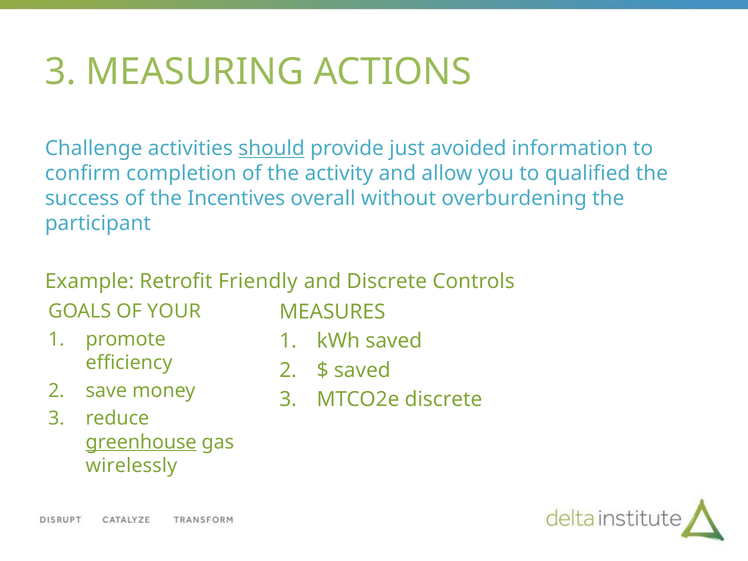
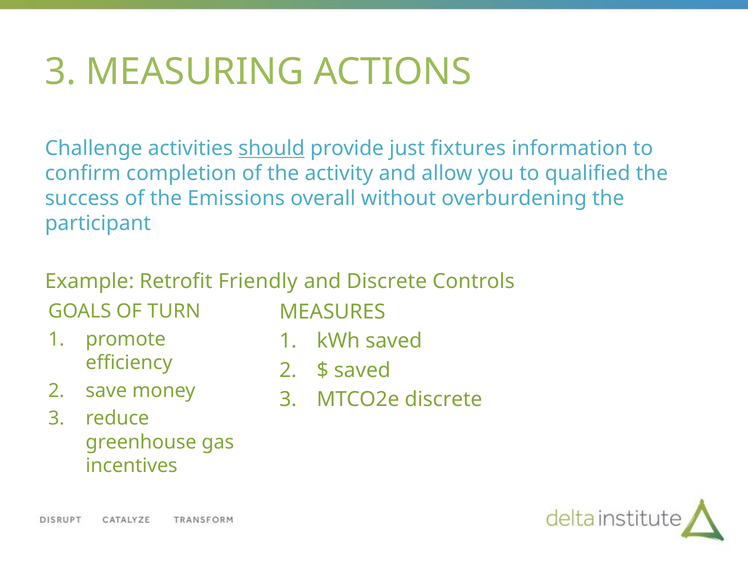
avoided: avoided -> fixtures (468, 149)
Incentives: Incentives -> Emissions (236, 198)
YOUR: YOUR -> TURN (174, 311)
greenhouse underline: present -> none (141, 442)
wirelessly: wirelessly -> incentives (132, 466)
